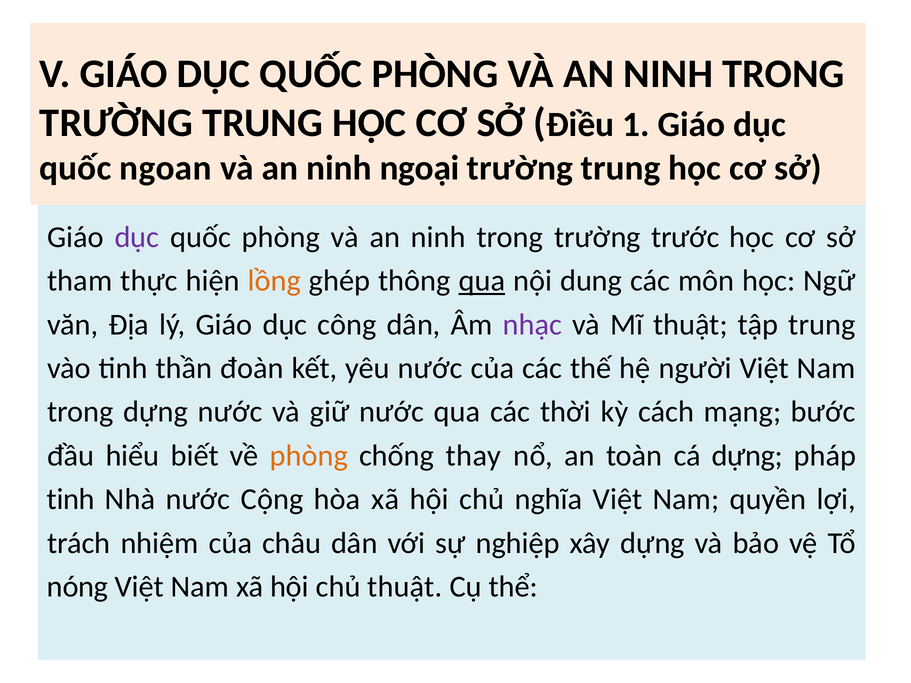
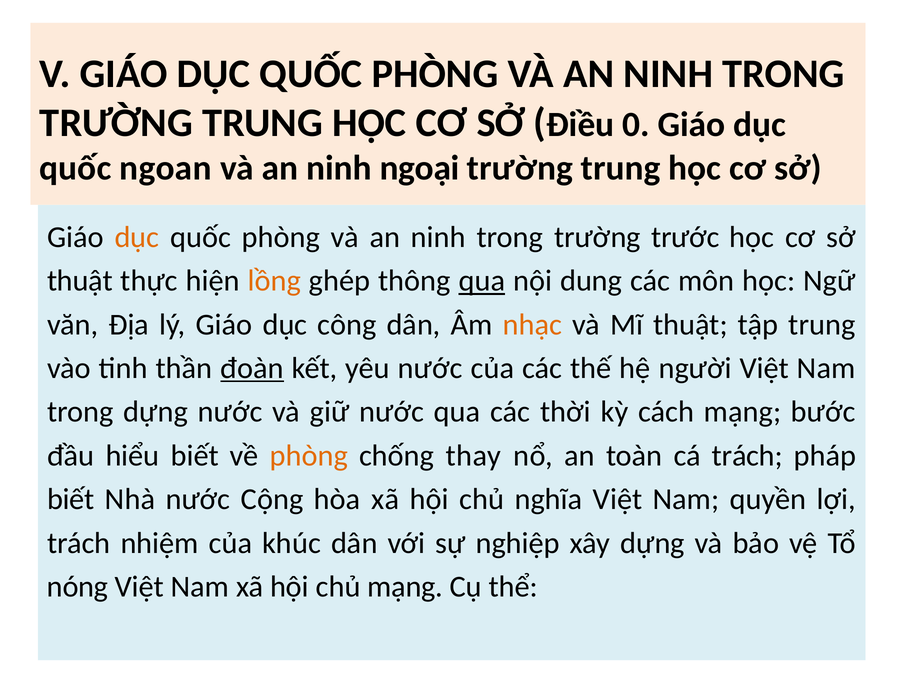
1: 1 -> 0 (636, 124)
dục colour: purple -> orange (137, 237)
tham: tham -> thuật (80, 281)
nhạc colour: purple -> orange (532, 325)
đoàn underline: none -> present (252, 368)
cá dựng: dựng -> trách (747, 456)
tinh: tinh -> biết (71, 499)
châu: châu -> khúc (291, 543)
chủ thuật: thuật -> mạng (405, 587)
